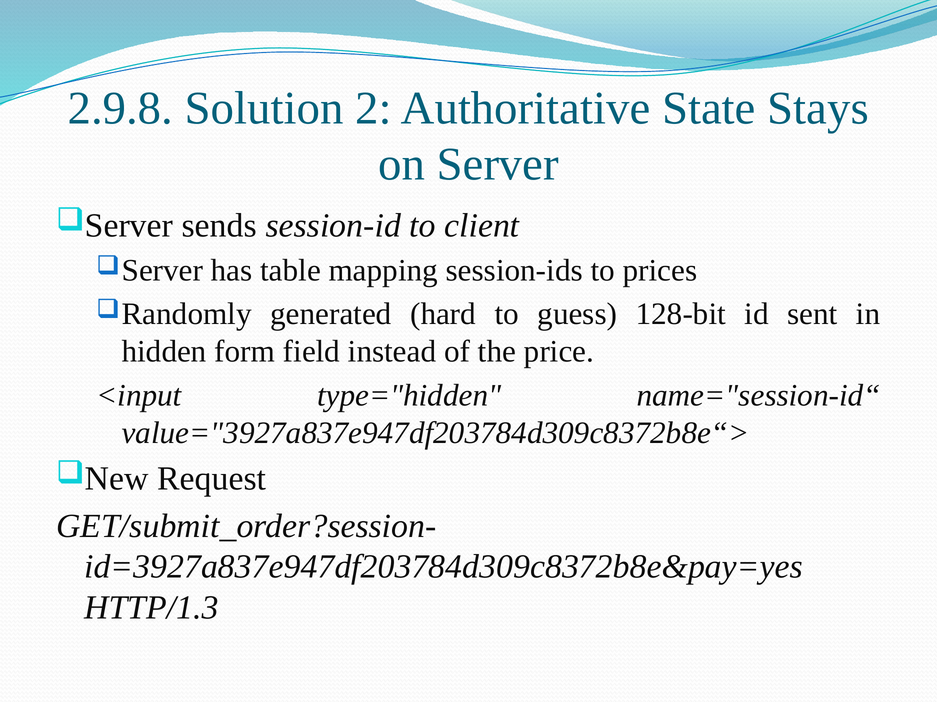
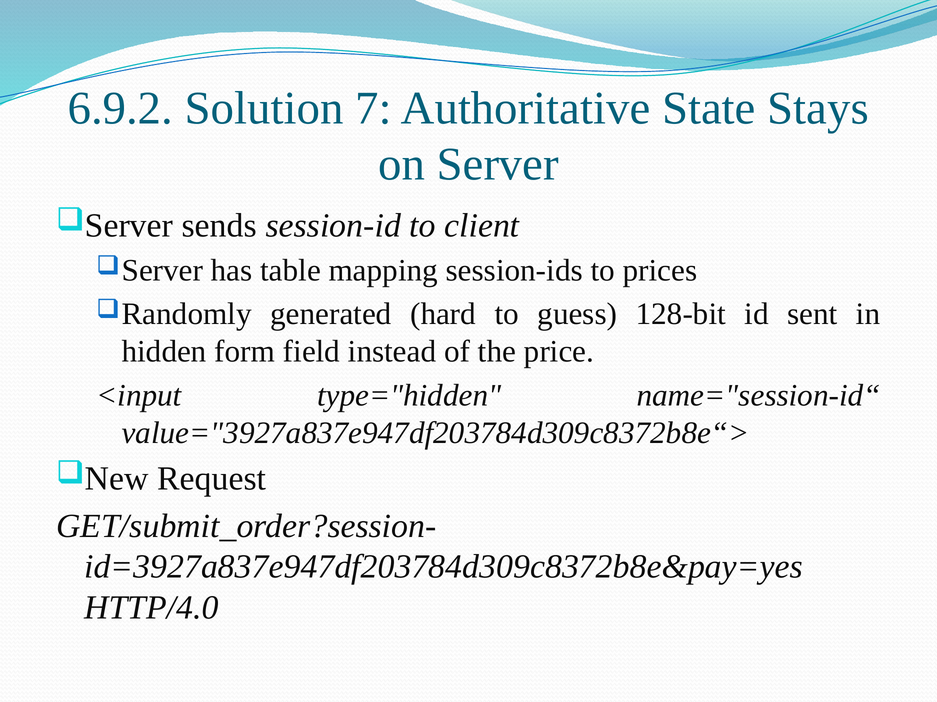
2.9.8: 2.9.8 -> 6.9.2 (120, 108)
2: 2 -> 7 (373, 108)
HTTP/1.3: HTTP/1.3 -> HTTP/4.0 (151, 608)
